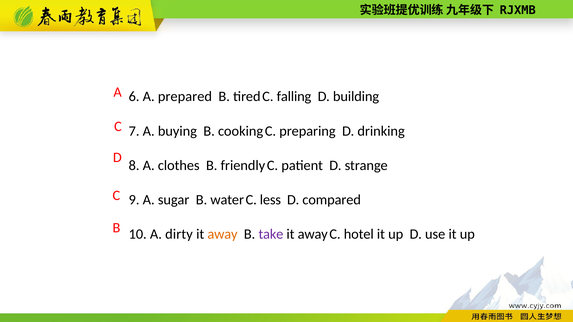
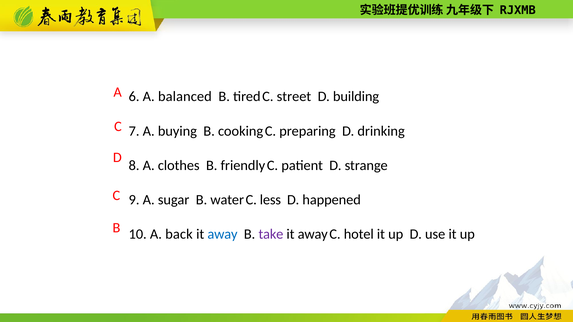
prepared: prepared -> balanced (185, 97)
falling: falling -> street (294, 97)
compared: compared -> happened (332, 200)
dirty: dirty -> back (179, 234)
away colour: orange -> blue (222, 234)
